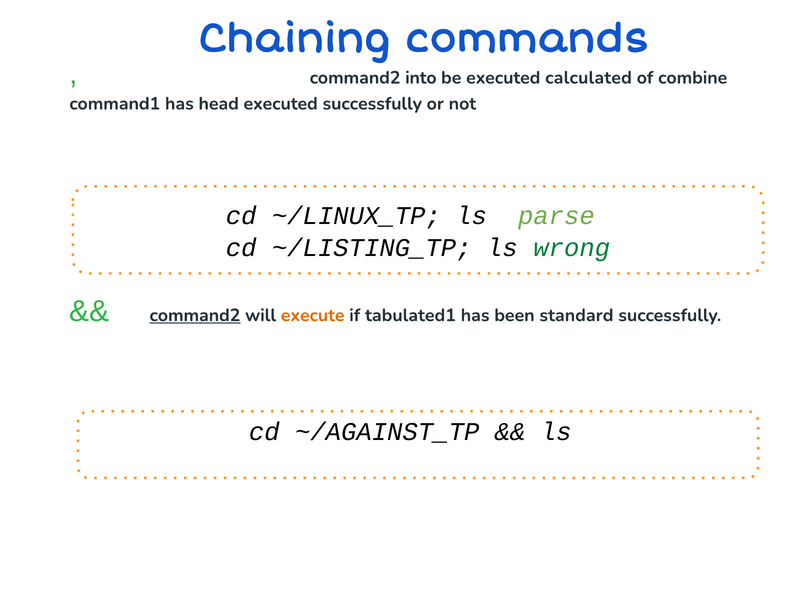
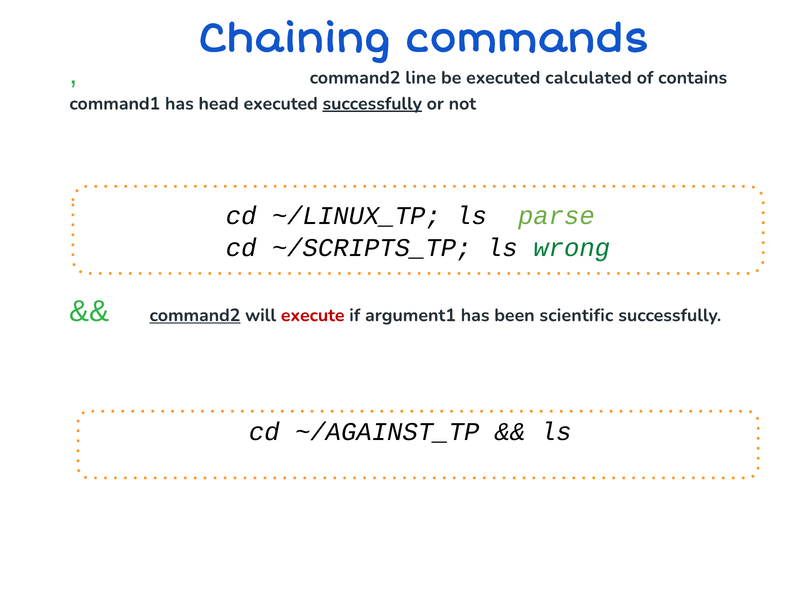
into: into -> line (421, 78)
combine: combine -> contains (693, 78)
successfully underline: none -> present (372, 104)
~/LISTING_TP: ~/LISTING_TP -> ~/SCRIPTS_TP (372, 248)
execute colour: orange -> red (313, 315)
tabulated1: tabulated1 -> argument1 (410, 315)
standard: standard -> scientific (576, 315)
